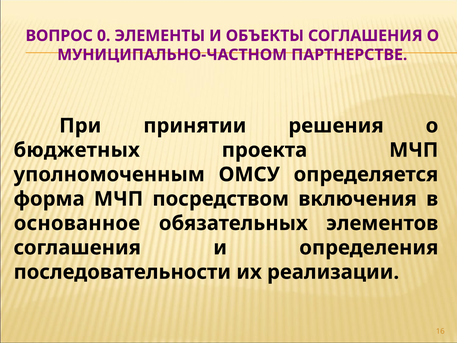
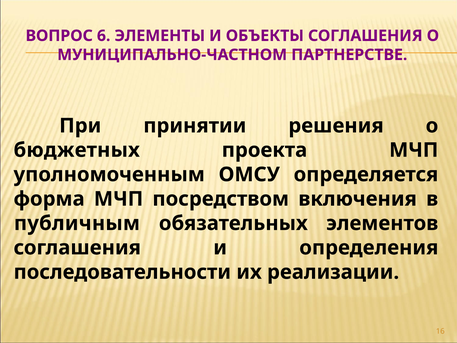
0: 0 -> 6 (104, 36)
основанное: основанное -> публичным (77, 223)
